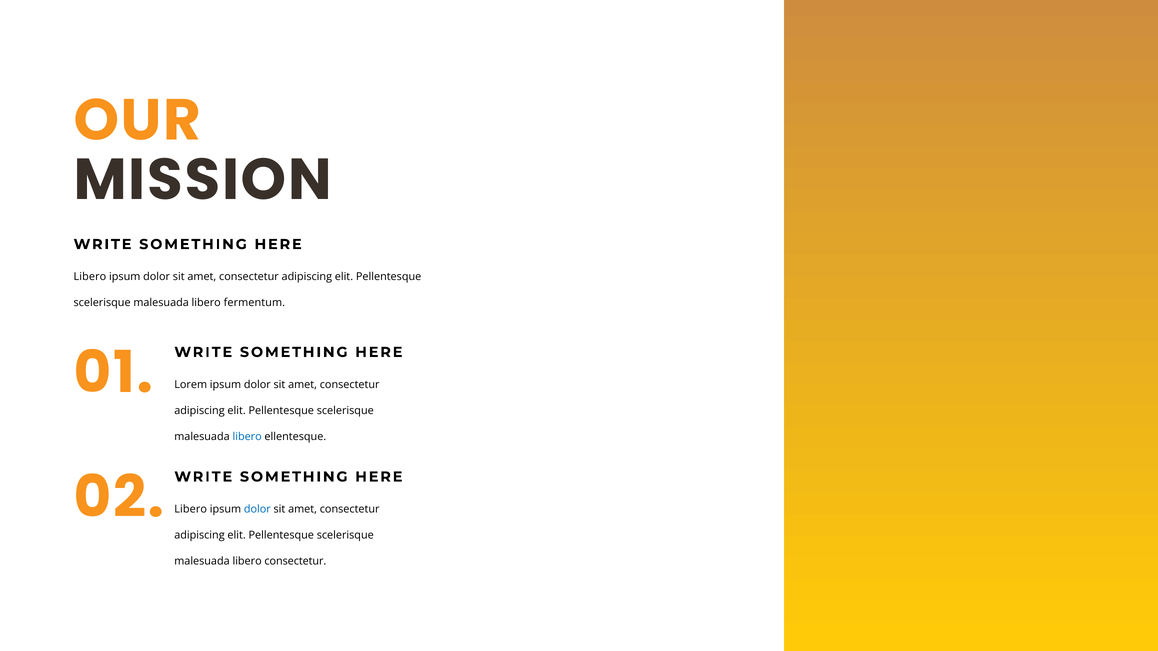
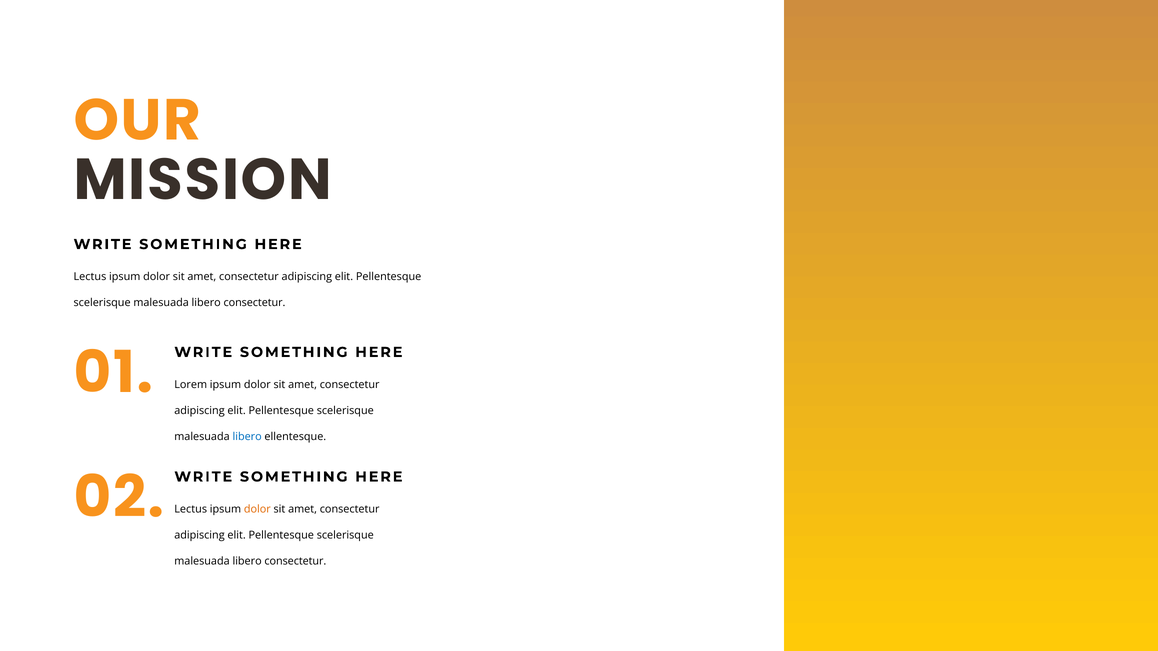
Libero: Libero -> Lectus (90, 277)
fermentum: fermentum -> consectetur (254, 303)
Libero: Libero -> Lectus (191, 510)
dolor colour: blue -> orange (257, 510)
